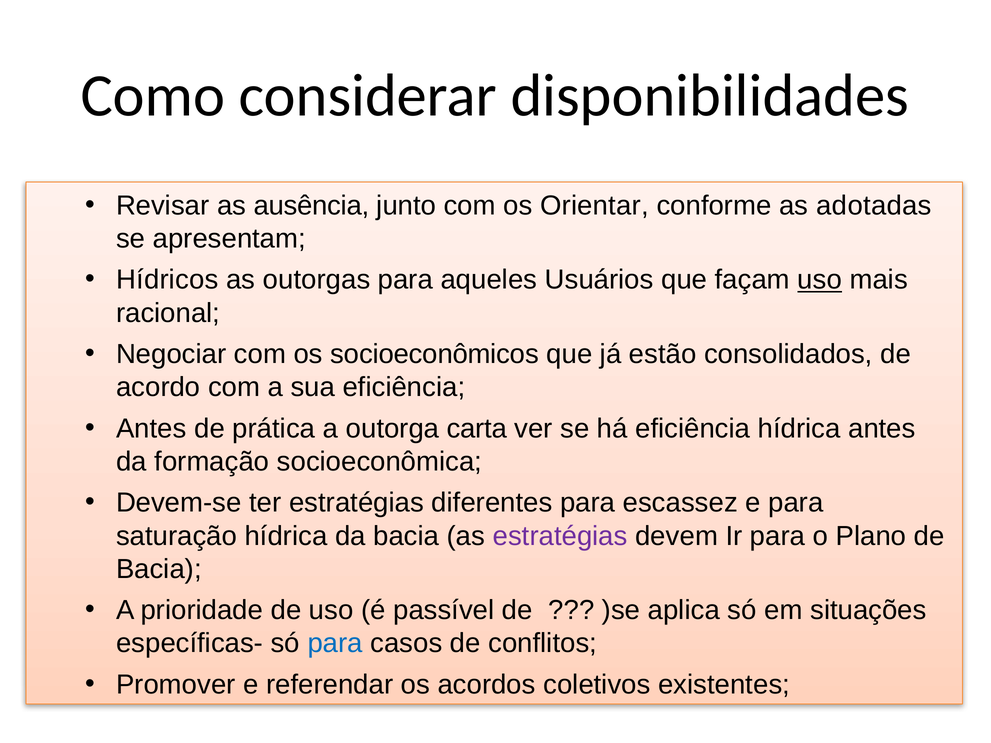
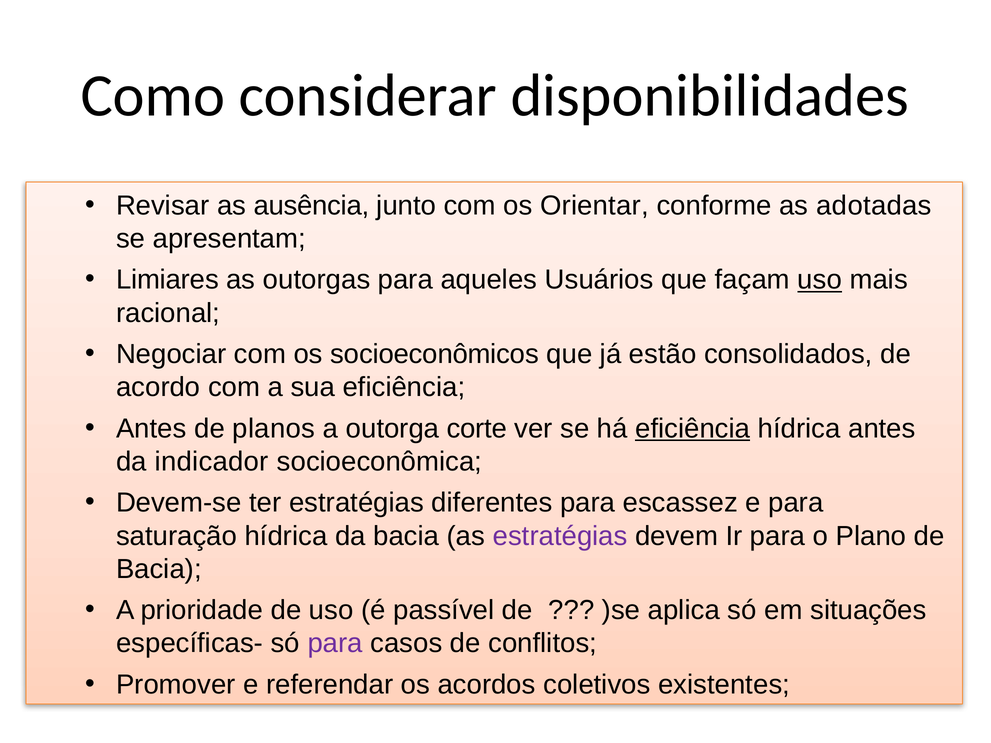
Hídricos: Hídricos -> Limiares (167, 280)
prática: prática -> planos (274, 429)
carta: carta -> corte (477, 429)
eficiência underline: none -> present (693, 429)
formação: formação -> indicador (212, 462)
para colour: blue -> purple (335, 644)
